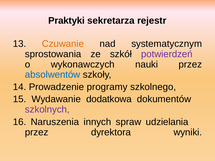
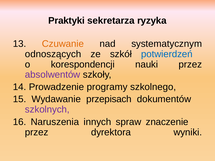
rejestr: rejestr -> ryzyka (152, 21)
sprostowania: sprostowania -> odnoszących (53, 54)
potwierdzeń colour: purple -> blue (167, 54)
wykonawczych: wykonawczych -> korespondencji (83, 64)
absolwentów colour: blue -> purple (53, 75)
dodatkowa: dodatkowa -> przepisach (109, 99)
udzielania: udzielania -> znaczenie (167, 122)
